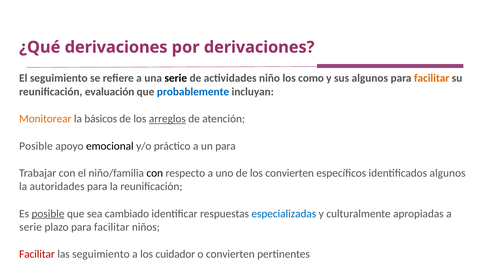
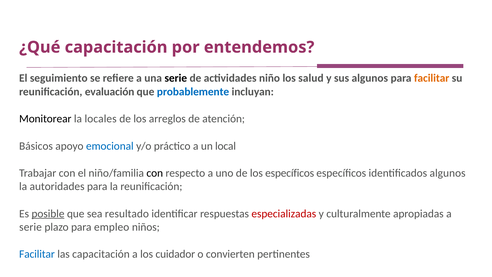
¿Qué derivaciones: derivaciones -> capacitación (116, 47)
por derivaciones: derivaciones -> entendemos (259, 47)
como: como -> salud (311, 78)
Monitorear colour: orange -> black (45, 119)
básicos: básicos -> locales (101, 119)
arreglos underline: present -> none (167, 119)
Posible: Posible -> Básicos (36, 146)
emocional colour: black -> blue (110, 146)
un para: para -> local (226, 146)
los convierten: convierten -> específicos (290, 173)
cambiado: cambiado -> resultado (127, 213)
especializadas colour: blue -> red (284, 213)
plazo para facilitar: facilitar -> empleo (112, 227)
Facilitar colour: red -> blue (37, 254)
las seguimiento: seguimiento -> capacitación (101, 254)
